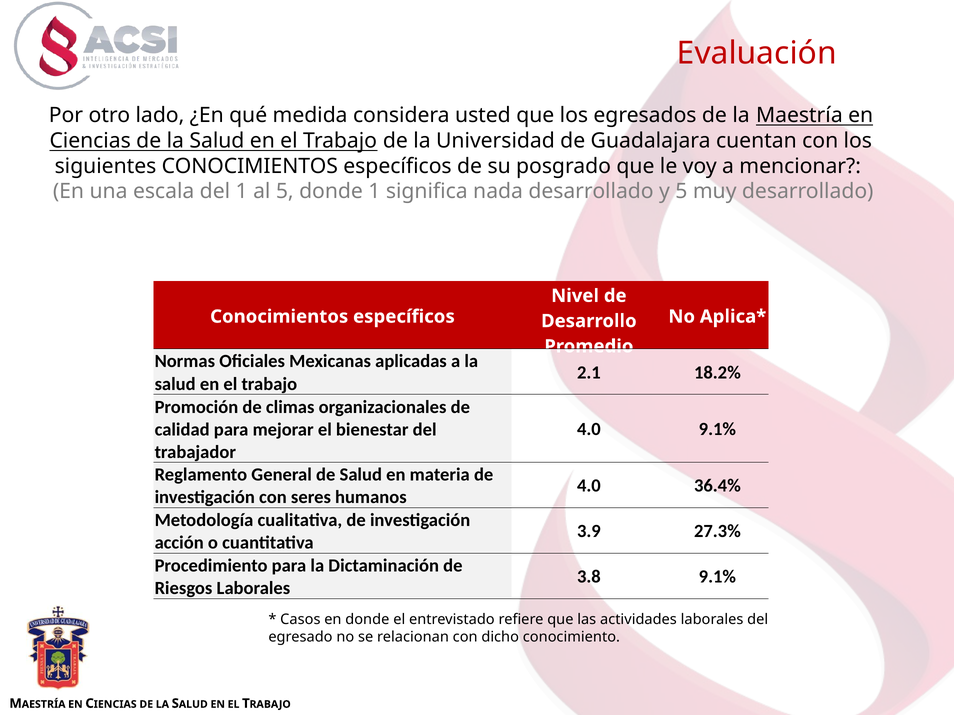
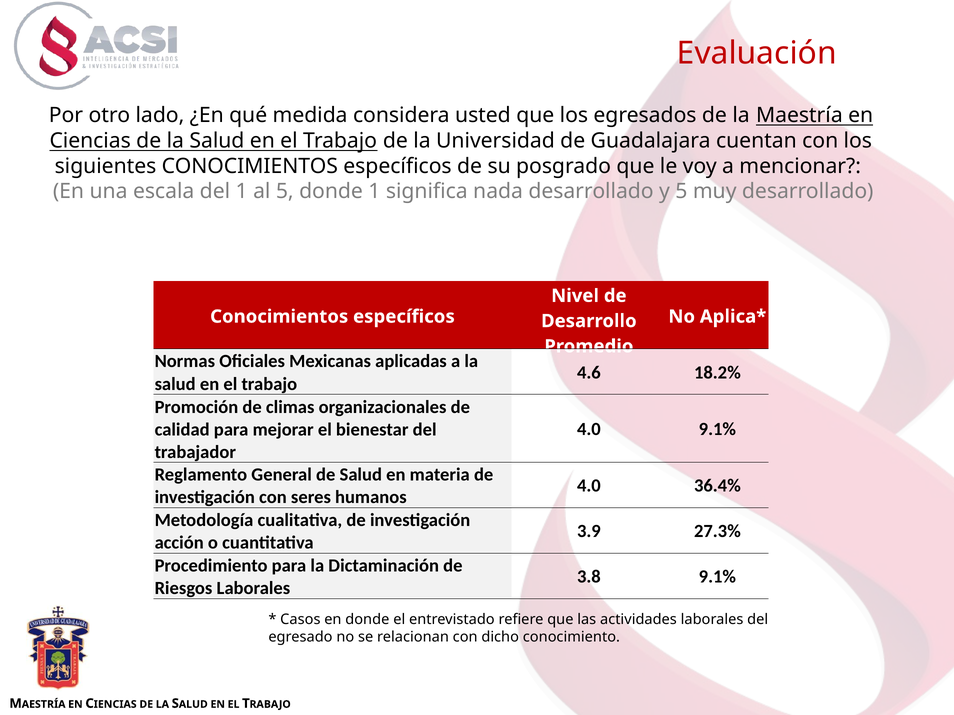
2.1: 2.1 -> 4.6 (589, 373)
